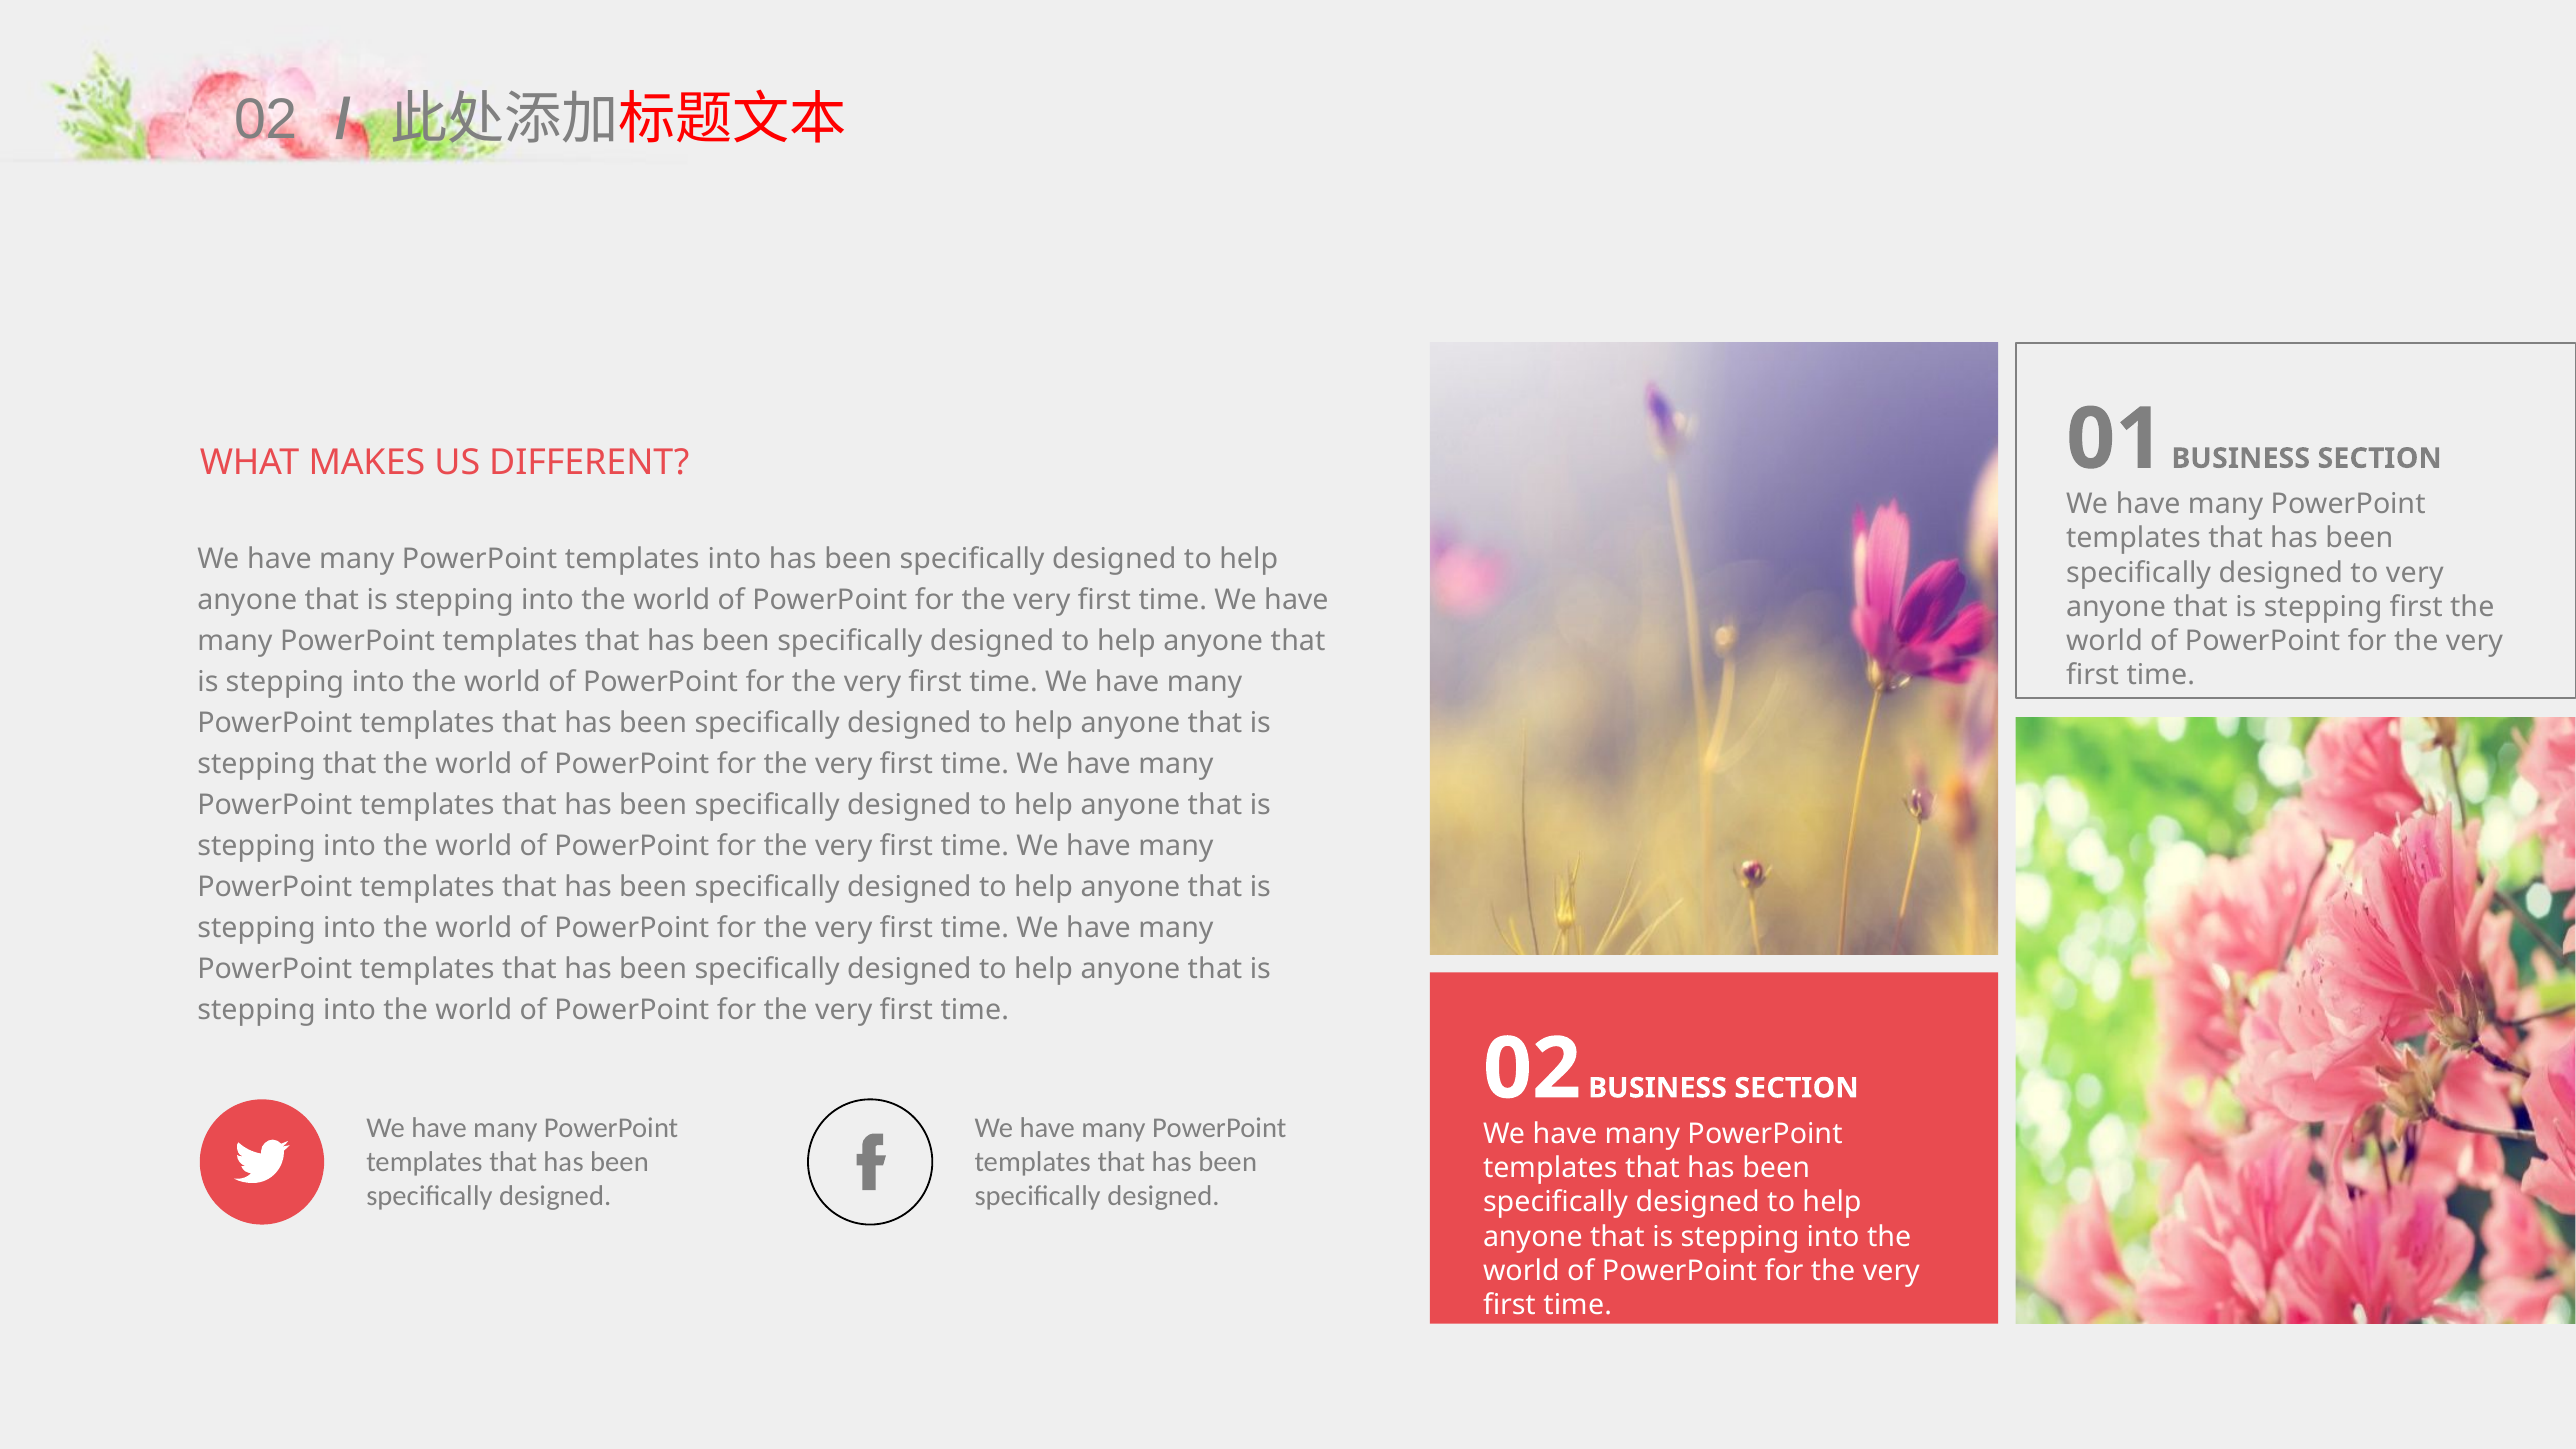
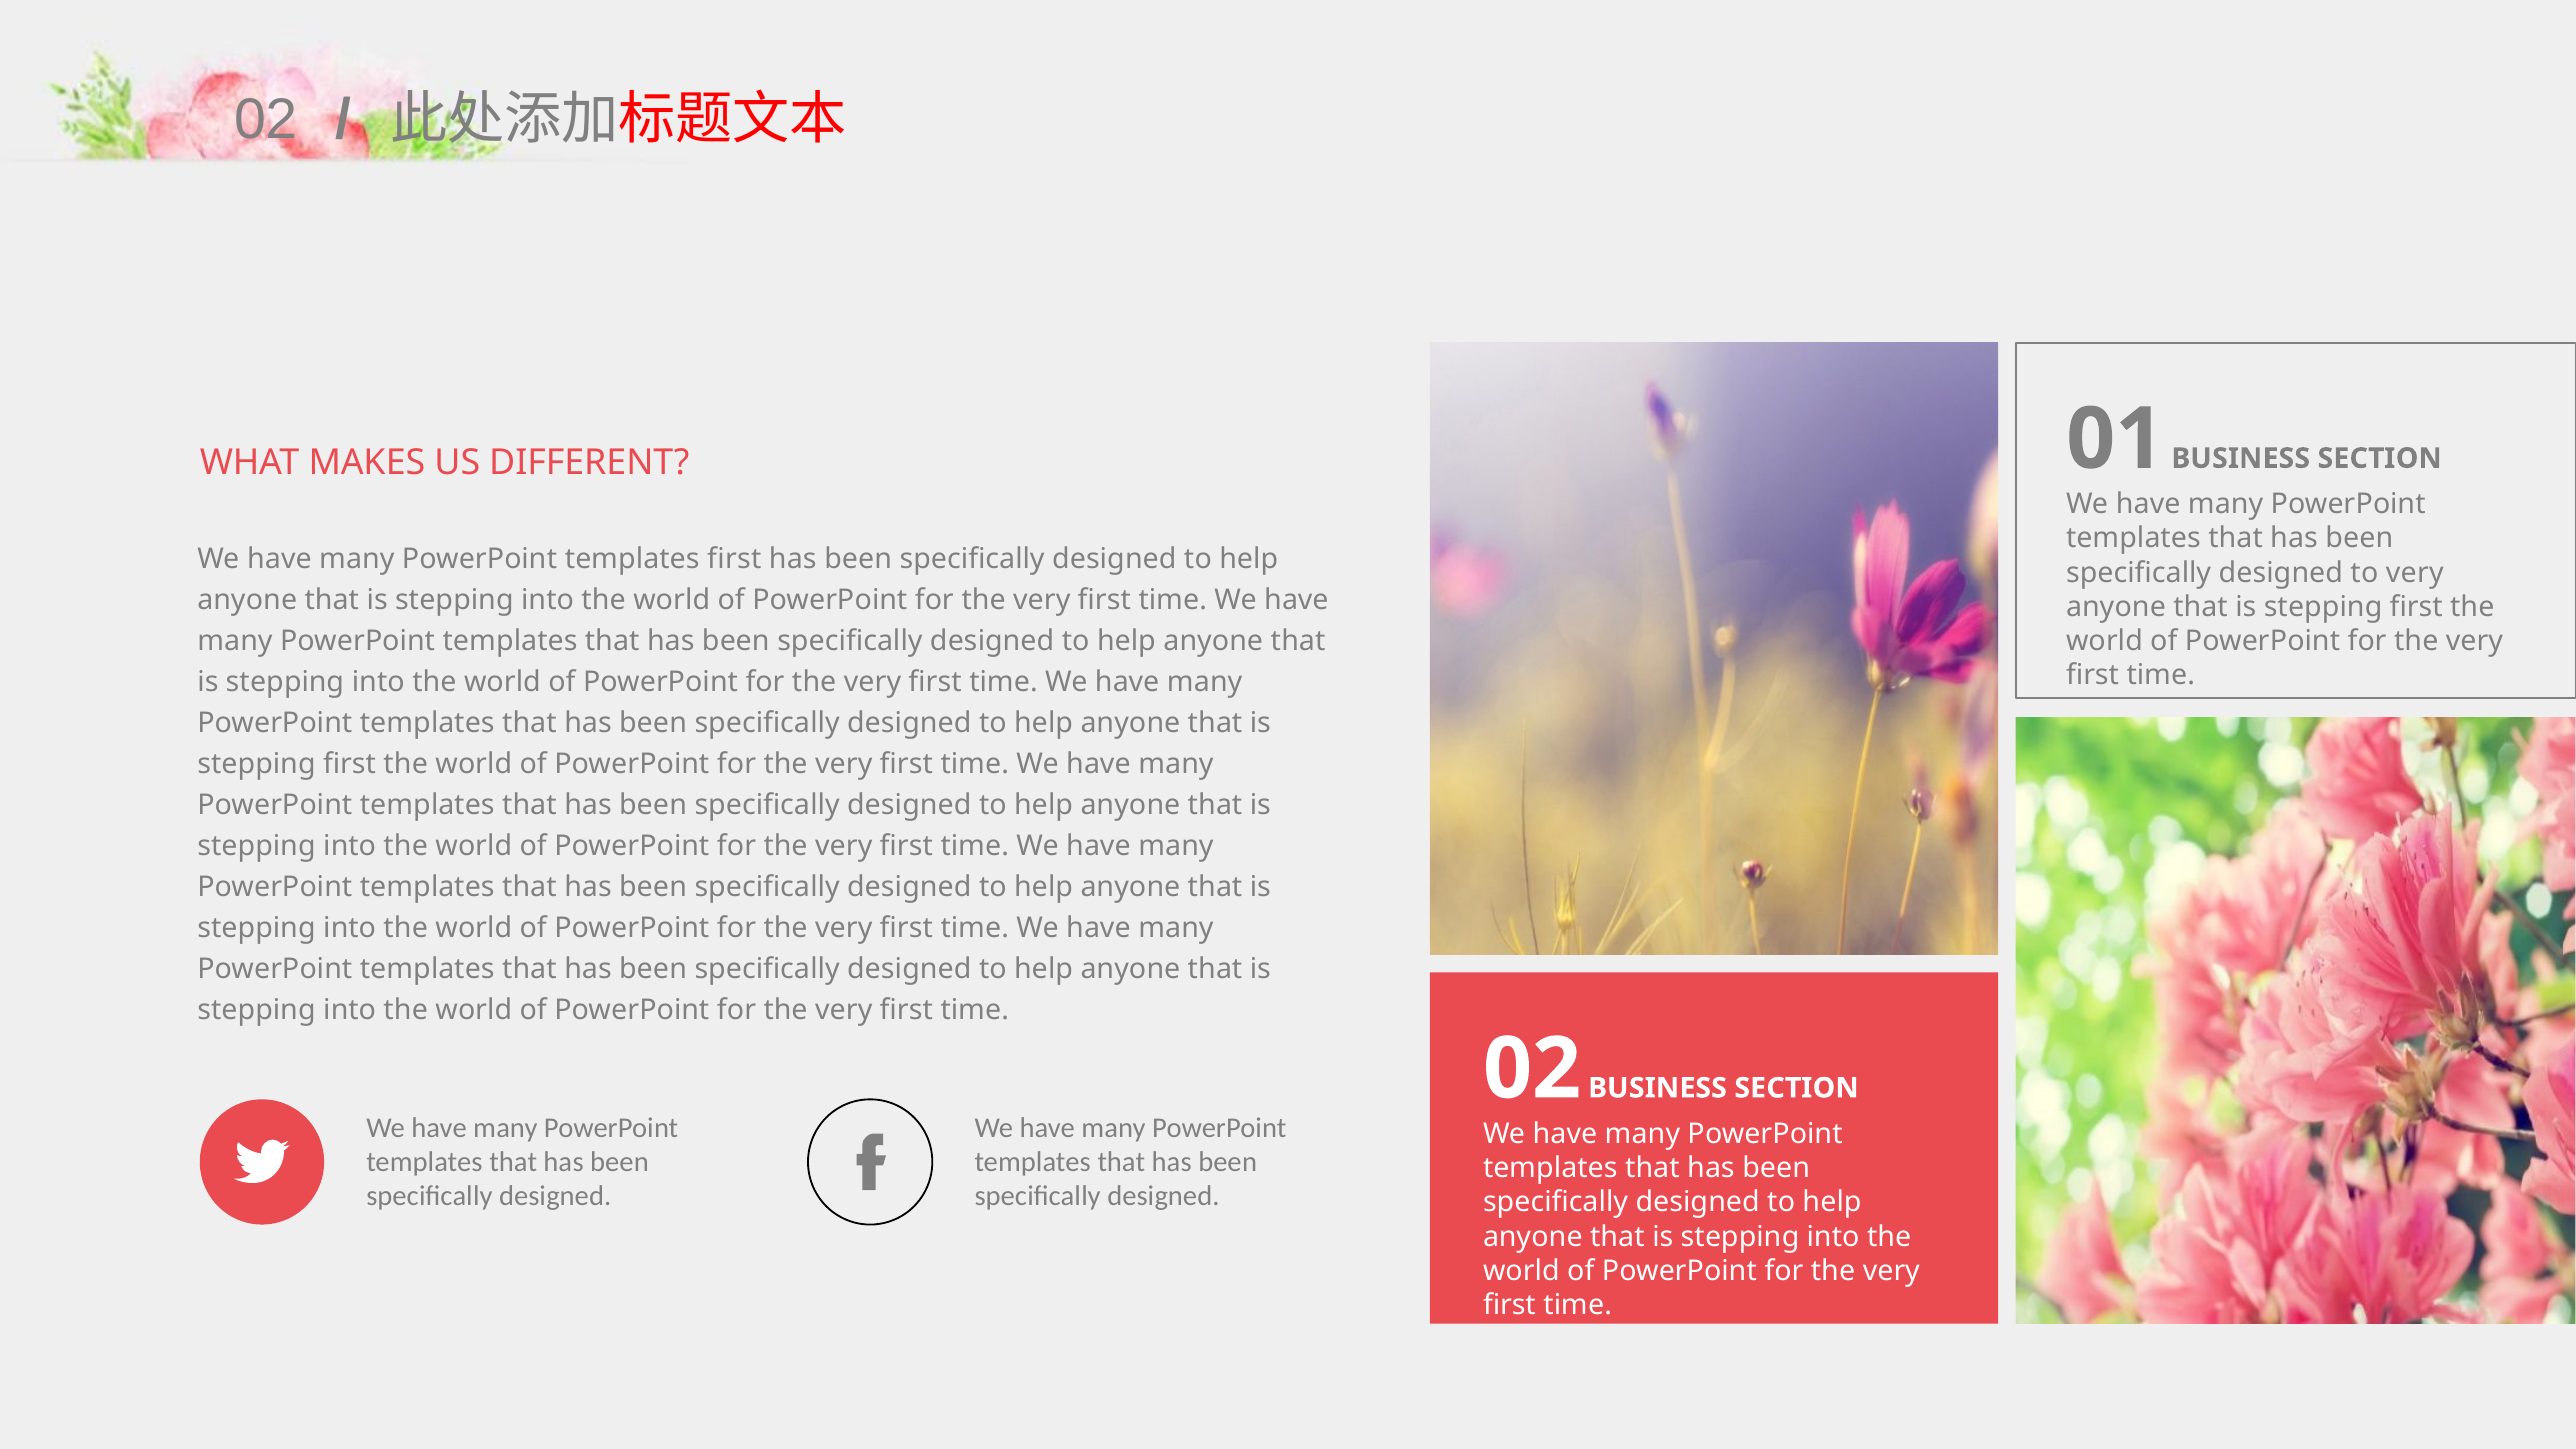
templates into: into -> first (734, 559)
that: that -> first (349, 764)
